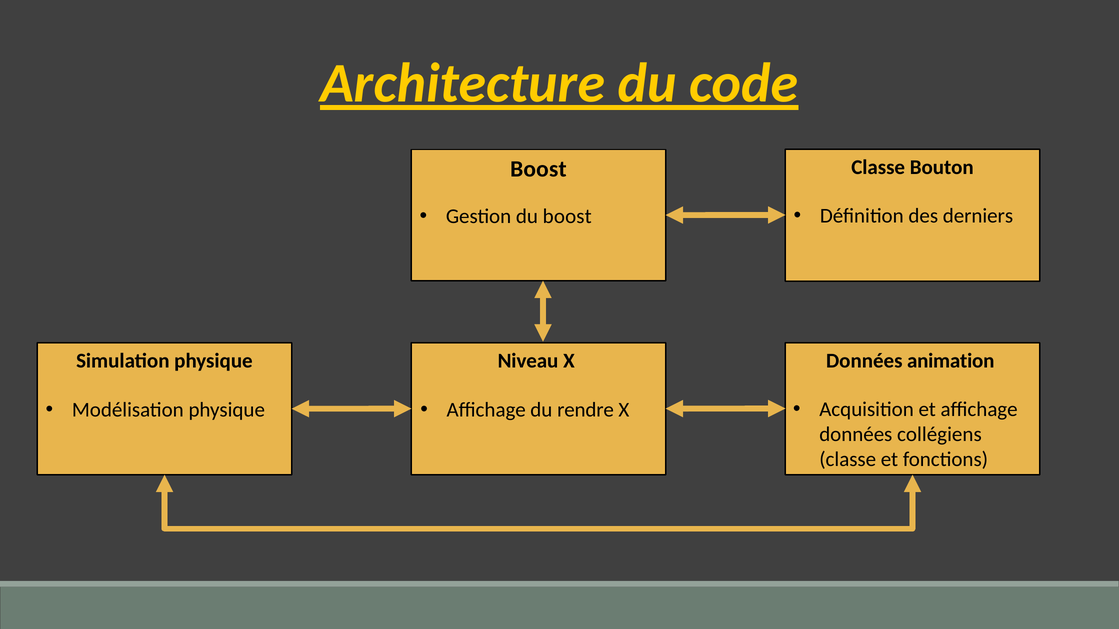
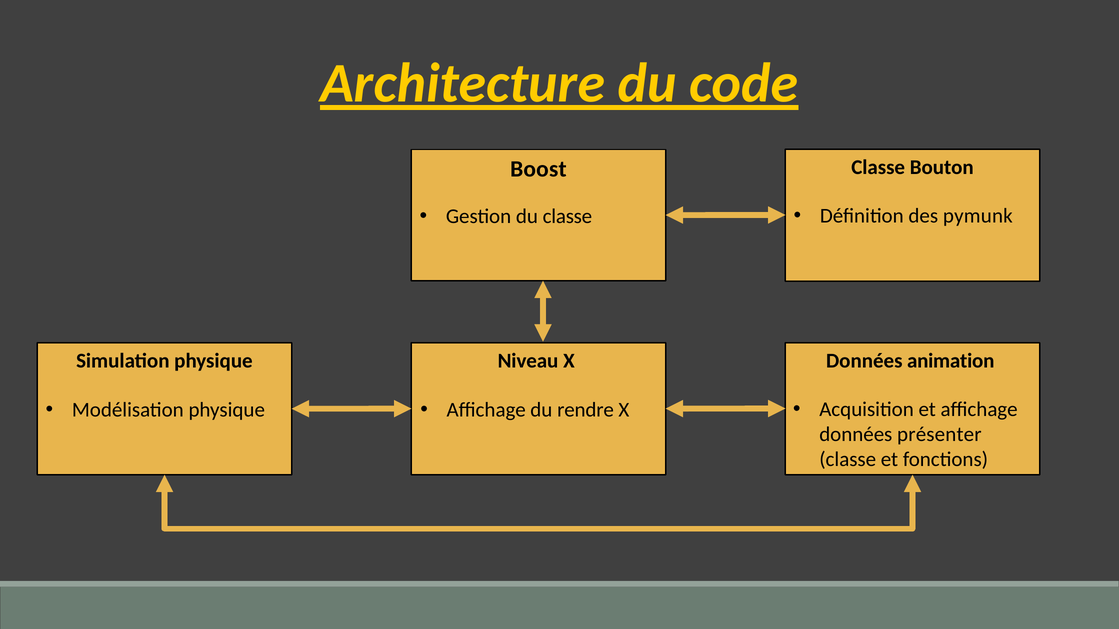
derniers: derniers -> pymunk (978, 216)
du boost: boost -> classe (567, 216)
collégiens: collégiens -> présenter (939, 435)
